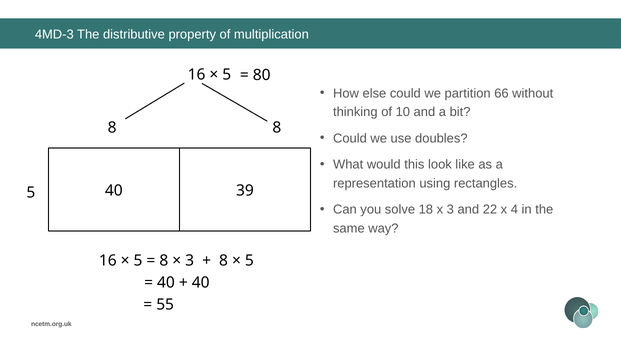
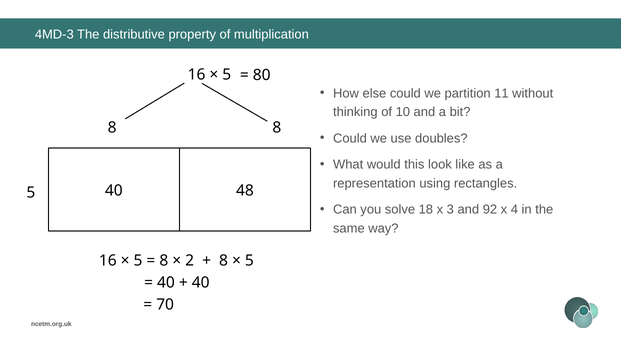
66: 66 -> 11 (501, 93)
39: 39 -> 48 (245, 191)
22: 22 -> 92 (490, 210)
3: 3 -> 2 (190, 261)
55: 55 -> 70 (165, 305)
